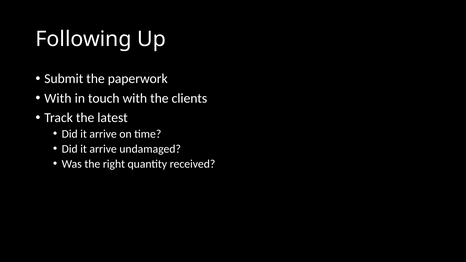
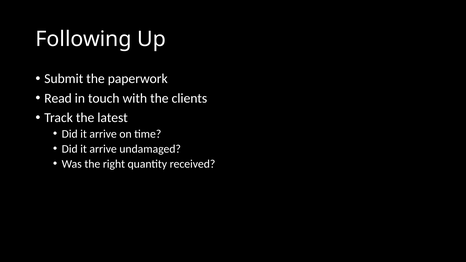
With: With -> Read (58, 98)
